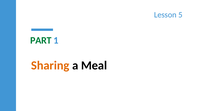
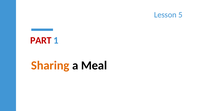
PART colour: green -> red (41, 40)
